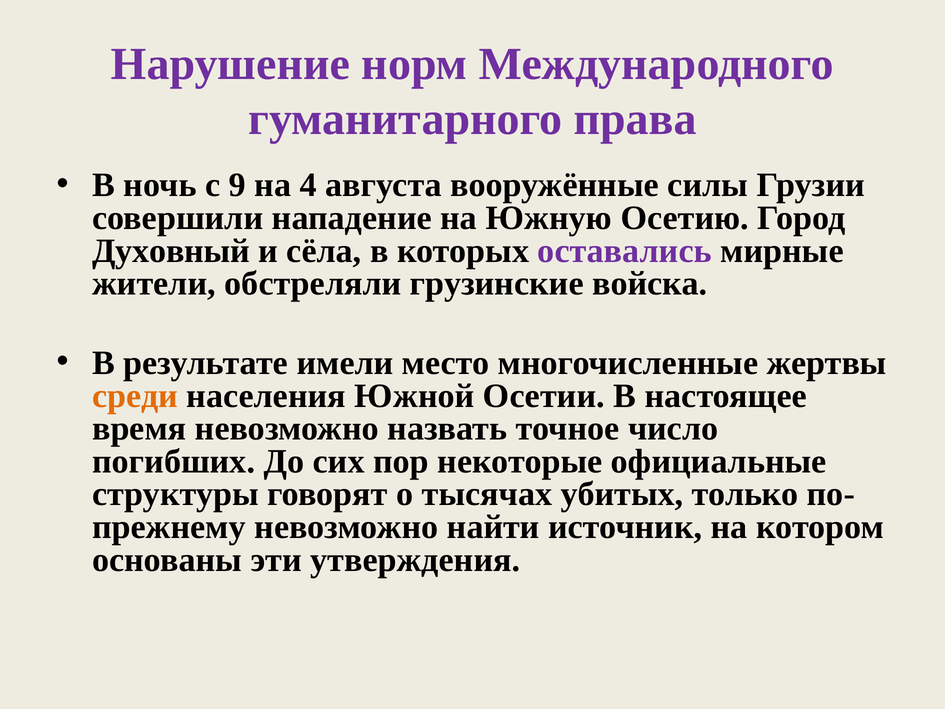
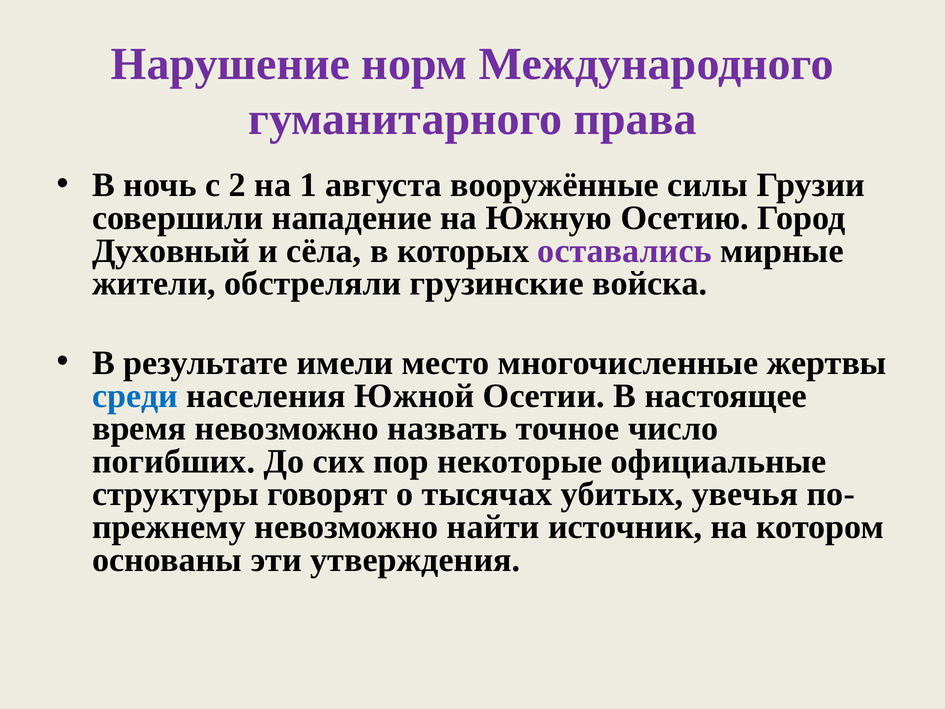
9: 9 -> 2 (237, 185)
4: 4 -> 1 (308, 185)
среди colour: orange -> blue (135, 396)
только: только -> увечья (745, 494)
